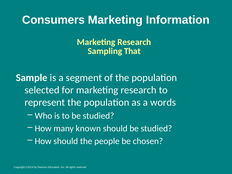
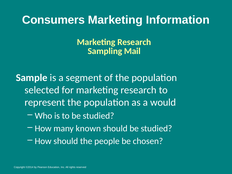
That: That -> Mail (132, 51)
words: words -> would (163, 102)
